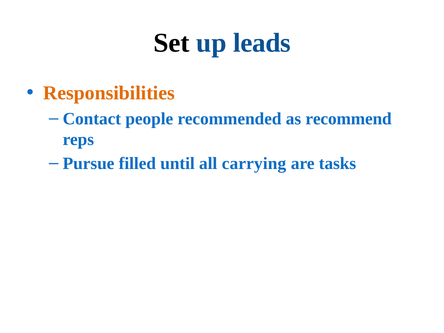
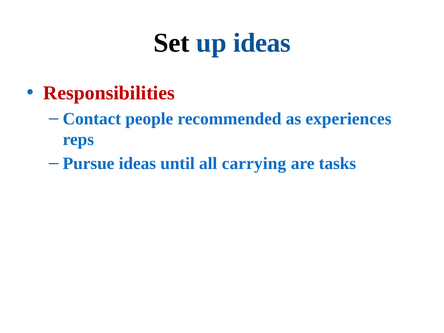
up leads: leads -> ideas (262, 43)
Responsibilities colour: orange -> red (109, 93)
recommend: recommend -> experiences (348, 119)
Pursue filled: filled -> ideas (137, 164)
